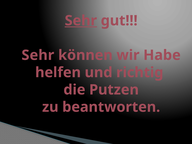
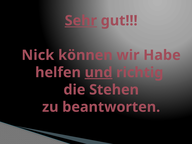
Sehr: Sehr -> Nick (38, 55)
und underline: none -> present (99, 72)
Putzen: Putzen -> Stehen (114, 90)
